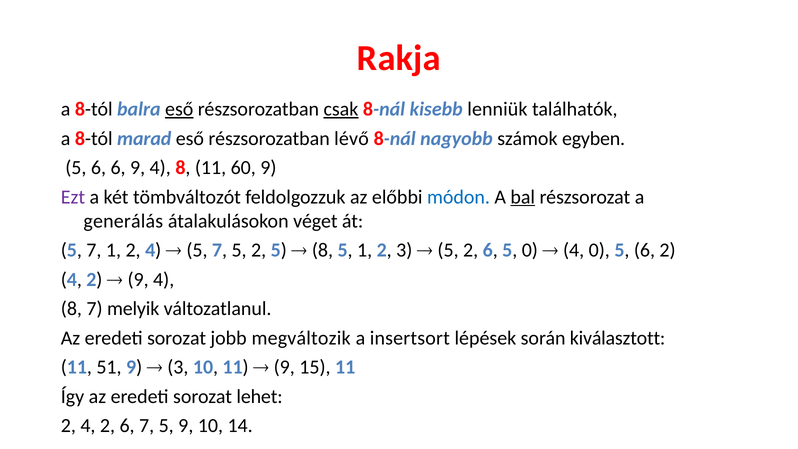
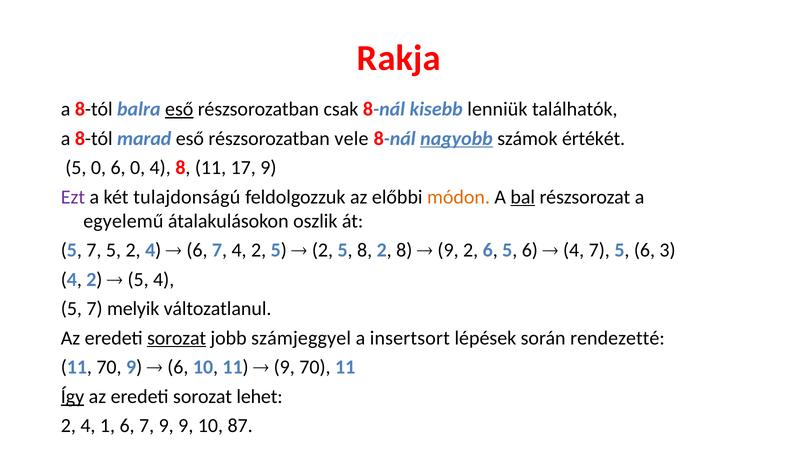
csak underline: present -> none (341, 109)
lévő: lévő -> vele (351, 138)
nagyobb underline: none -> present (456, 138)
egyben: egyben -> értékét (594, 138)
6: 6 -> 0 (98, 168)
6 9: 9 -> 0 (138, 168)
60: 60 -> 17 (243, 168)
tömbváltozót: tömbváltozót -> tulajdonságú (187, 197)
módon colour: blue -> orange (458, 197)
generálás: generálás -> egyelemű (123, 221)
véget: véget -> oszlik (315, 221)
5 7 1: 1 -> 5 (113, 250)
5: 5 -> 6 (197, 250)
5: 5 -> 4 (239, 250)
8: 8 -> 2 (322, 250)
5 1: 1 -> 8 (365, 250)
2 3: 3 -> 8 (404, 250)
5: 5 -> 9 (448, 250)
6 5 0: 0 -> 6 (530, 250)
4 0: 0 -> 7 (599, 250)
6 2: 2 -> 3 (668, 250)
9: 9 -> 5 (138, 279)
8: 8 -> 5 (71, 309)
sorozat underline: none -> present (177, 338)
megváltozik: megváltozik -> számjeggyel (301, 338)
kiválasztott: kiválasztott -> rendezetté (617, 338)
11 51: 51 -> 70 (109, 367)
3: 3 -> 6 (178, 367)
9 15: 15 -> 70 (315, 367)
Így underline: none -> present (73, 396)
2: 2 -> 1 (107, 426)
6 7 5: 5 -> 9 (166, 426)
14: 14 -> 87 (240, 426)
